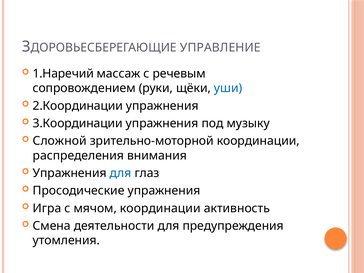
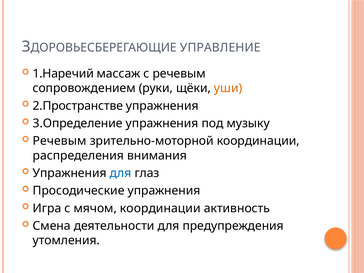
уши colour: blue -> orange (228, 88)
2.Координации: 2.Координации -> 2.Пространстве (78, 106)
3.Координации: 3.Координации -> 3.Определение (78, 123)
Сложной: Сложной -> Речевым (60, 141)
